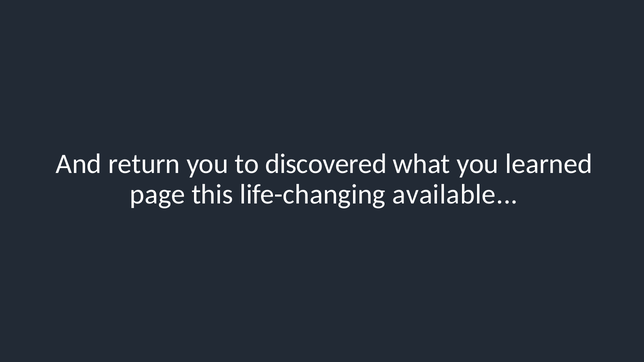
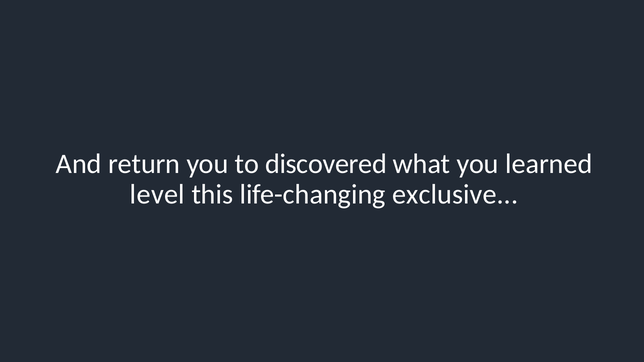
page: page -> level (157, 195)
available: available -> exclusive (455, 195)
